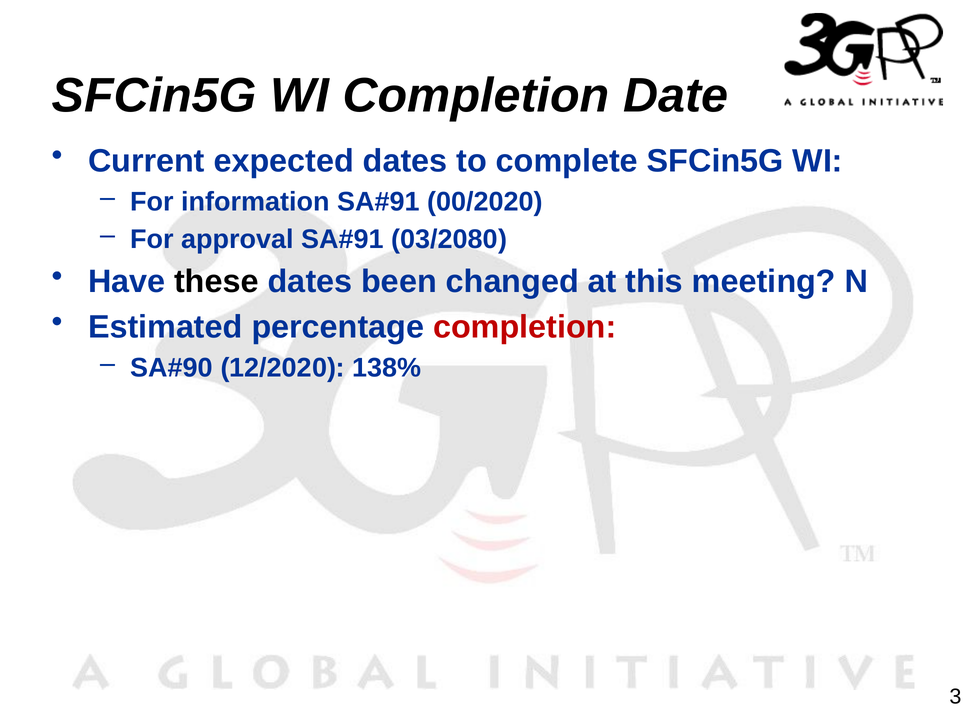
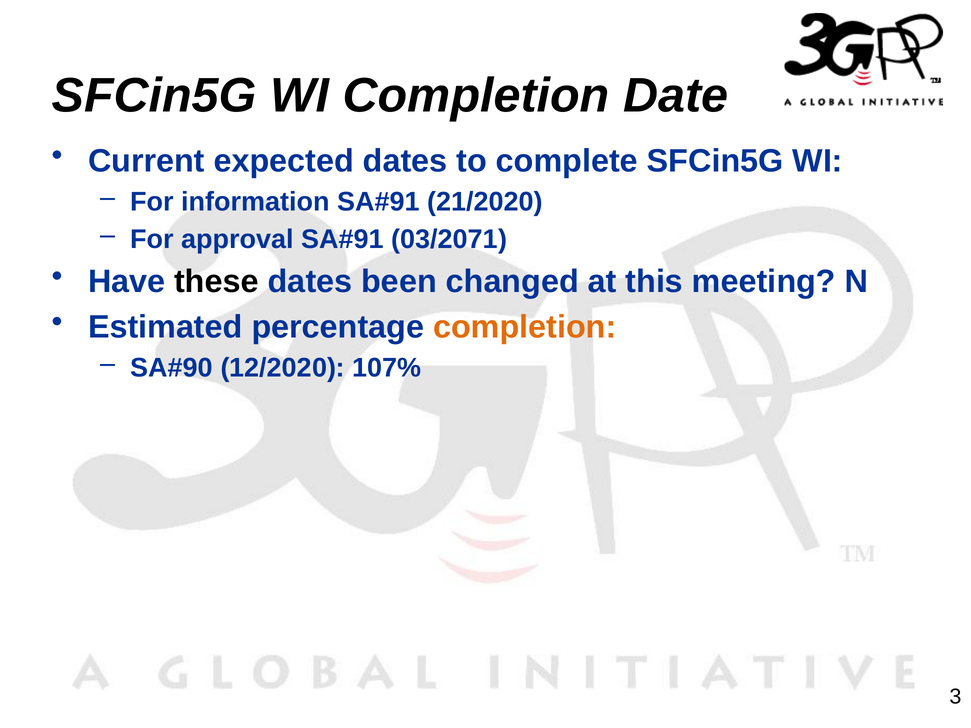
00/2020: 00/2020 -> 21/2020 (485, 202)
03/2080: 03/2080 -> 03/2071 (449, 239)
completion colour: red -> orange (525, 327)
138%: 138% -> 107% (387, 368)
